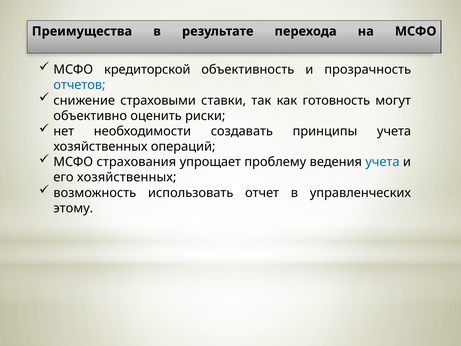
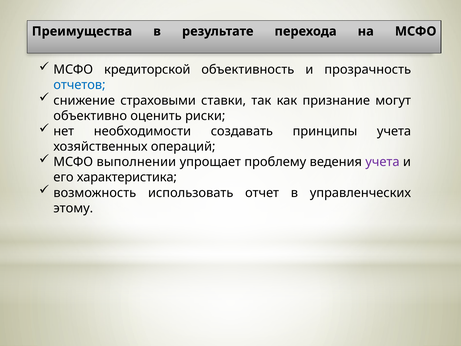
готовность: готовность -> признание (336, 100)
страхования: страхования -> выполнении (136, 162)
учета colour: blue -> purple (382, 162)
его хозяйственных: хозяйственных -> характеристика (127, 177)
